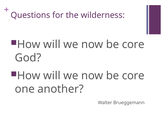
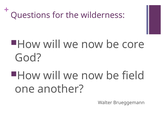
core: core -> field (133, 75)
